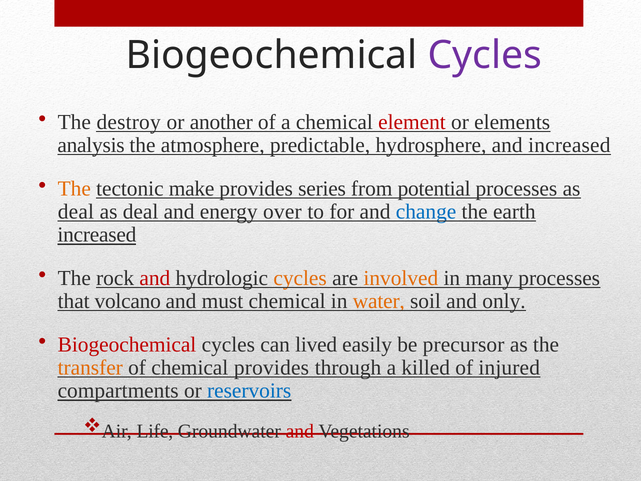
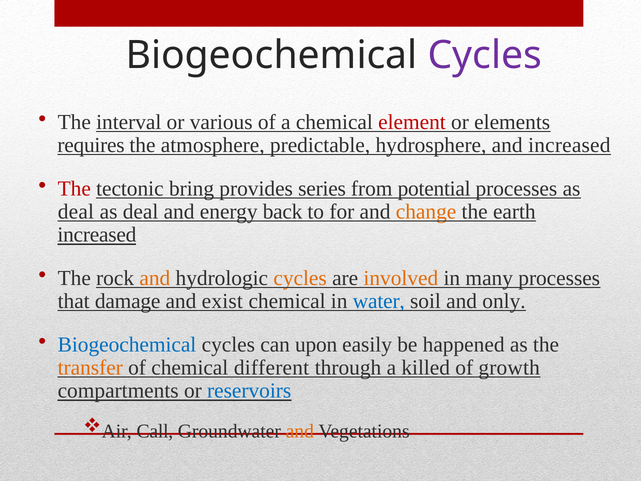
destroy: destroy -> interval (129, 122)
another: another -> various (221, 122)
analysis: analysis -> requires (91, 145)
The colour: orange -> red (74, 188)
make: make -> bring (192, 188)
over: over -> back (283, 212)
change colour: blue -> orange (426, 212)
and colour: red -> orange (155, 278)
volcano: volcano -> damage (128, 301)
must: must -> exist (222, 301)
water colour: orange -> blue (379, 301)
Biogeochemical colour: red -> blue (127, 344)
lived: lived -> upon (316, 344)
precursor: precursor -> happened (464, 344)
chemical provides: provides -> different (271, 367)
injured: injured -> growth (509, 367)
Life: Life -> Call (155, 431)
and colour: red -> orange (300, 431)
